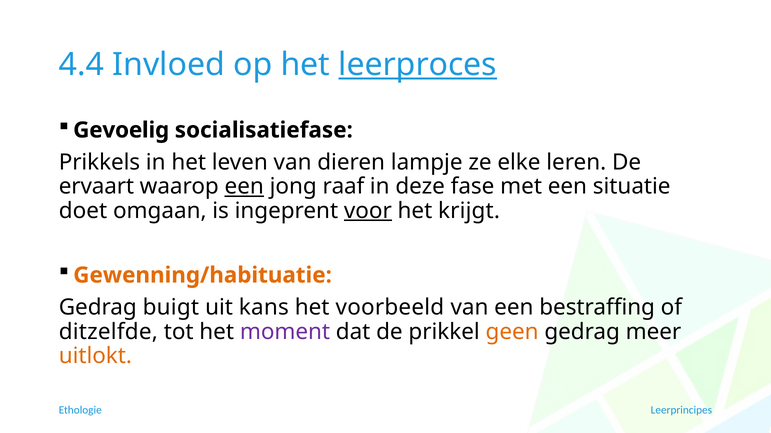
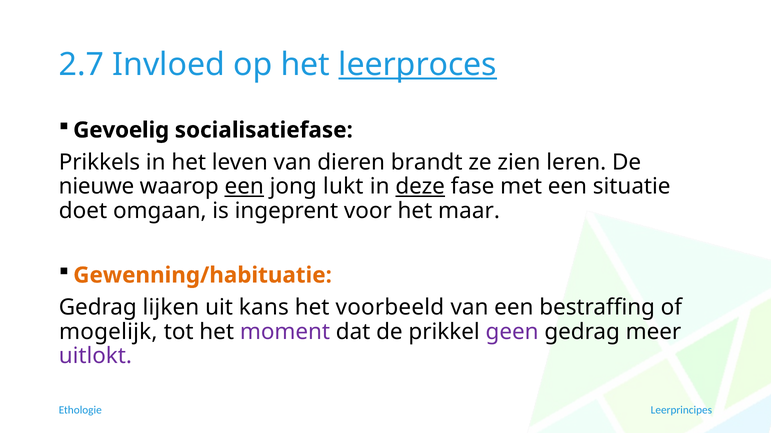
4.4: 4.4 -> 2.7 (81, 65)
lampje: lampje -> brandt (427, 163)
elke: elke -> zien (519, 163)
ervaart: ervaart -> nieuwe (97, 187)
raaf: raaf -> lukt (343, 187)
deze underline: none -> present (420, 187)
voor underline: present -> none (368, 211)
krijgt: krijgt -> maar (469, 211)
buigt: buigt -> lijken (171, 308)
ditzelfde: ditzelfde -> mogelijk (108, 332)
geen colour: orange -> purple (512, 332)
uitlokt colour: orange -> purple (95, 356)
